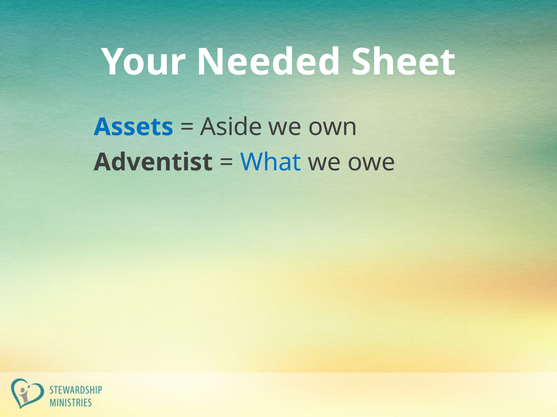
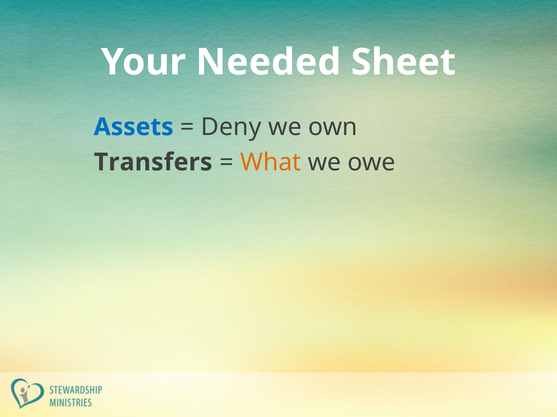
Aside: Aside -> Deny (231, 127)
Adventist: Adventist -> Transfers (153, 162)
What colour: blue -> orange (271, 162)
